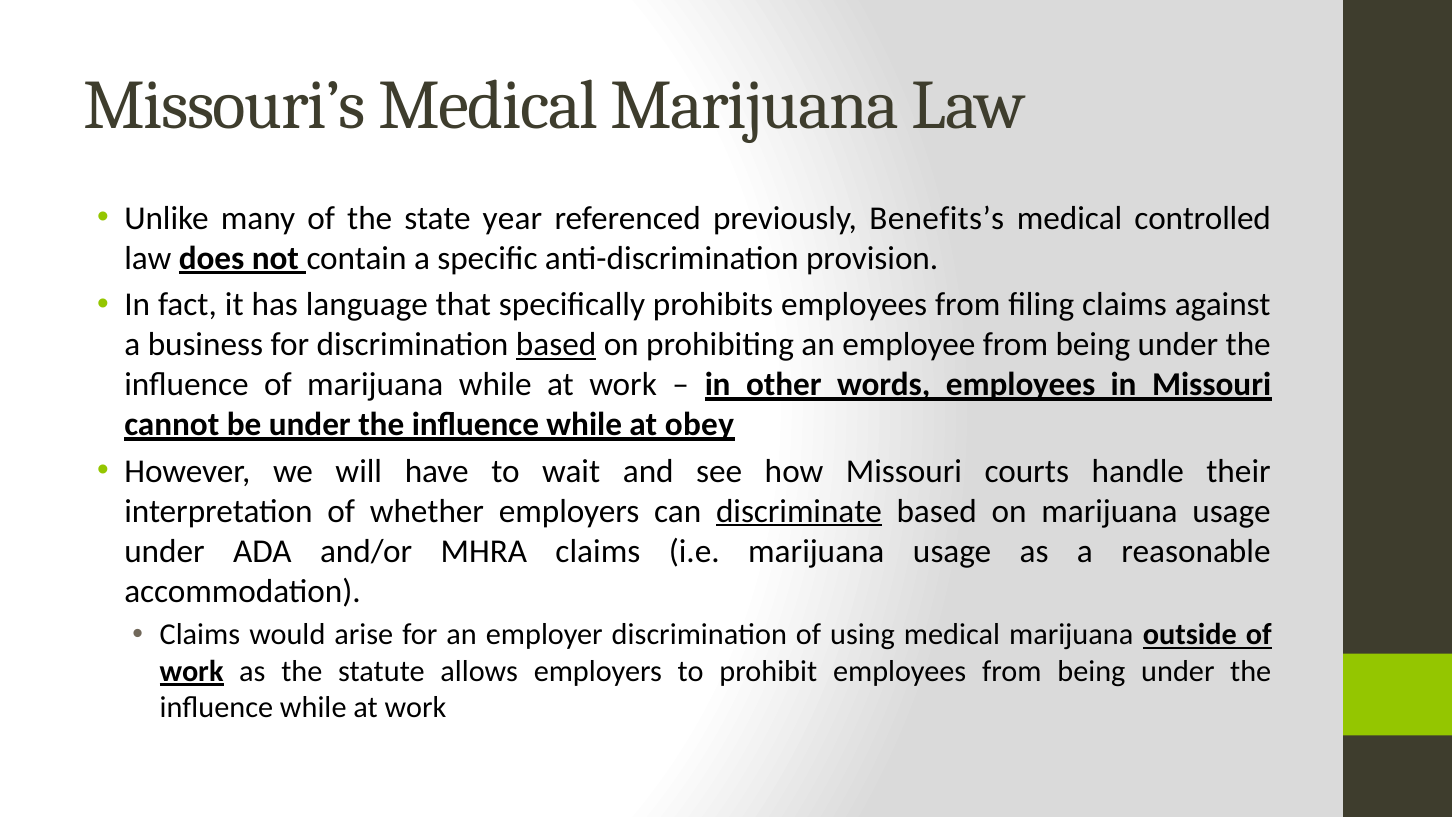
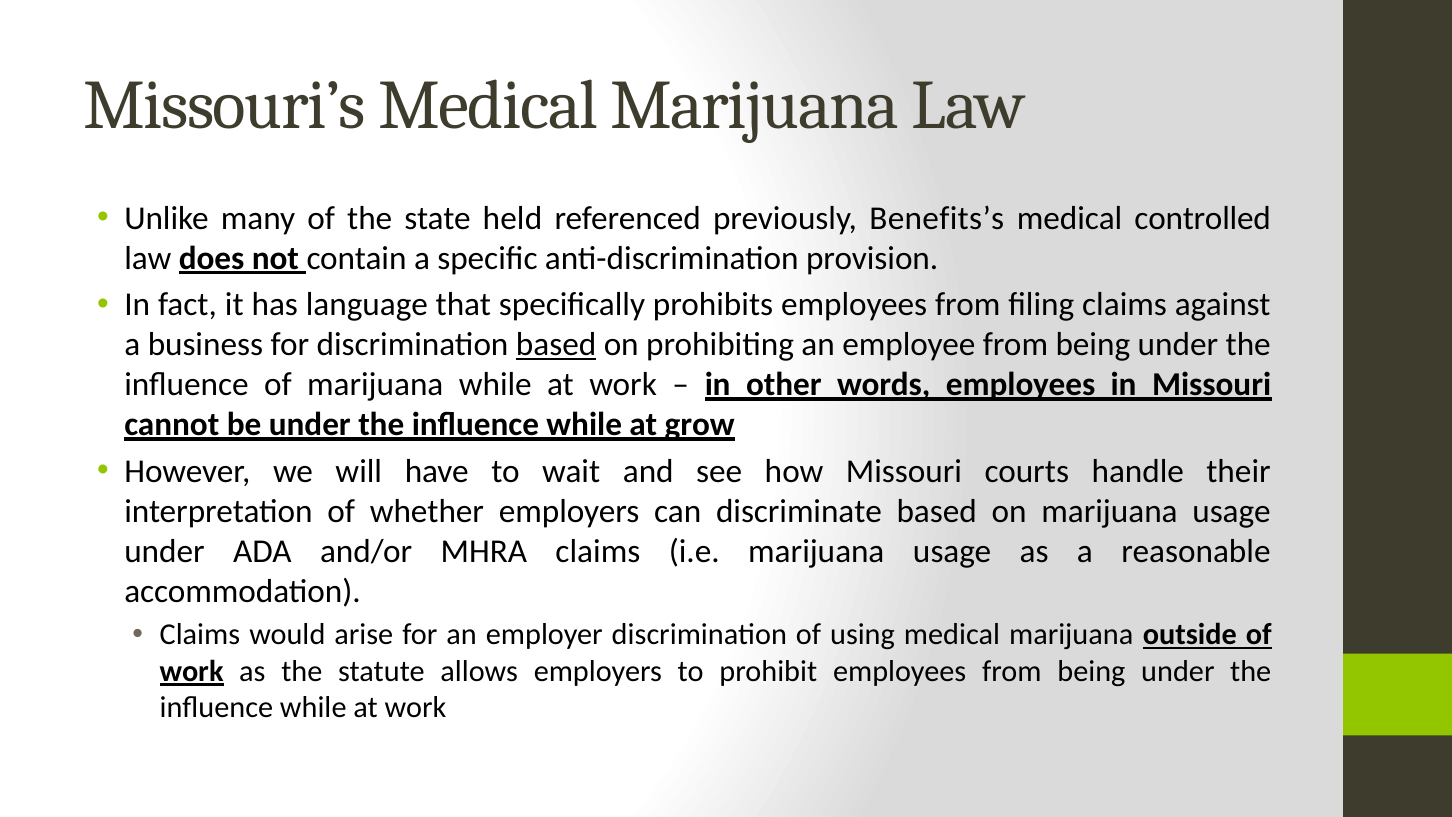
year: year -> held (512, 218)
obey: obey -> grow (700, 425)
discriminate underline: present -> none (799, 511)
